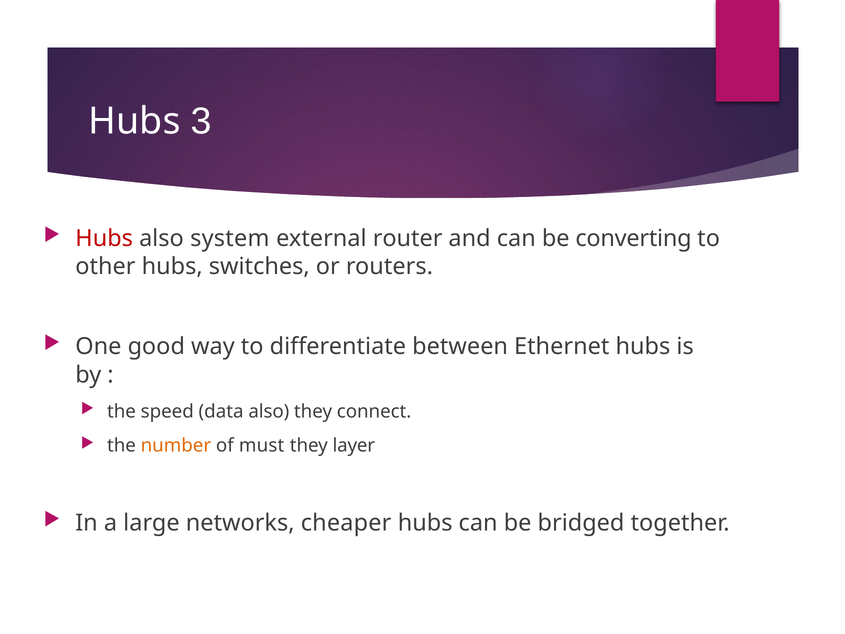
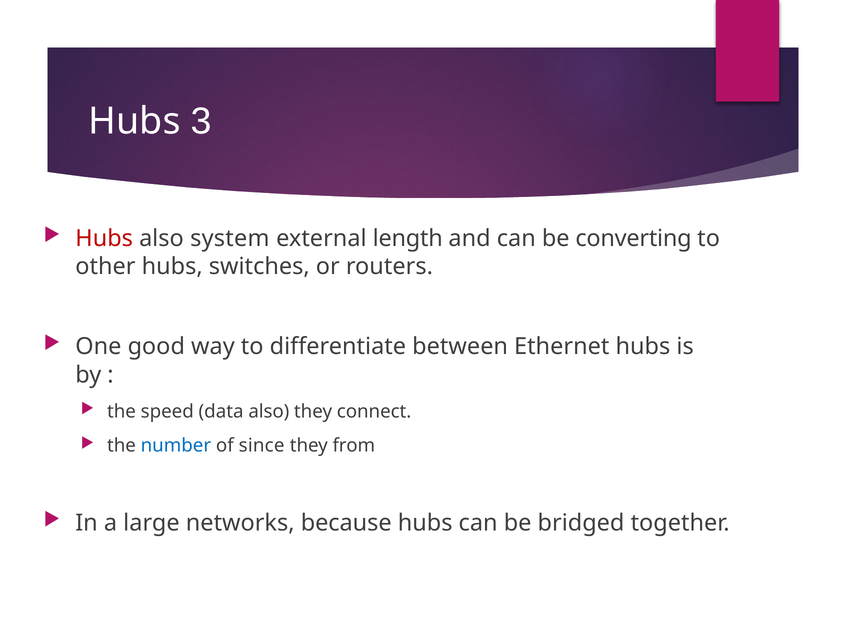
router: router -> length (408, 238)
number colour: orange -> blue (176, 446)
must: must -> since (262, 446)
layer: layer -> from (354, 446)
cheaper: cheaper -> because (346, 523)
